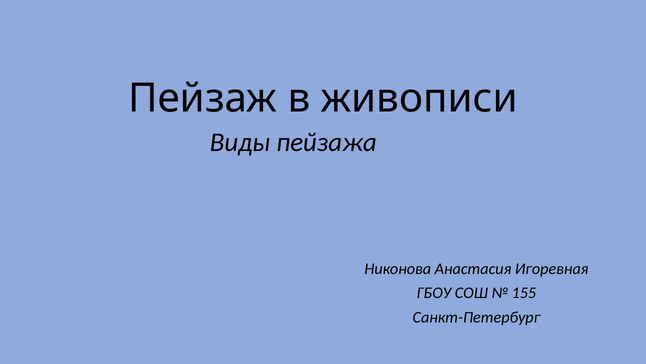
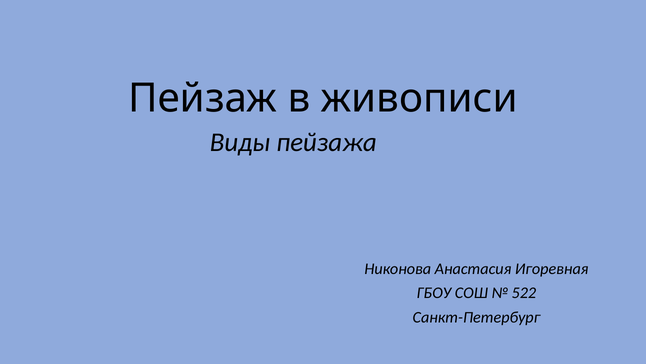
155: 155 -> 522 (524, 292)
